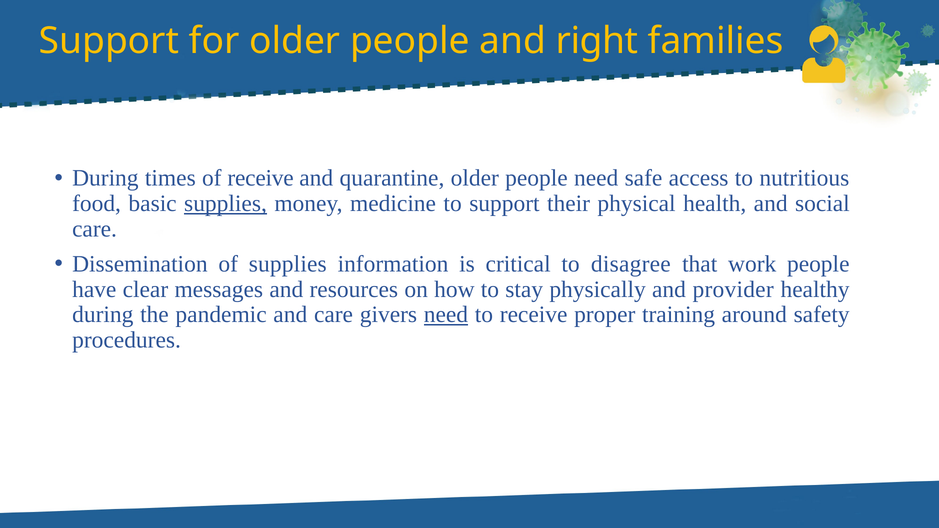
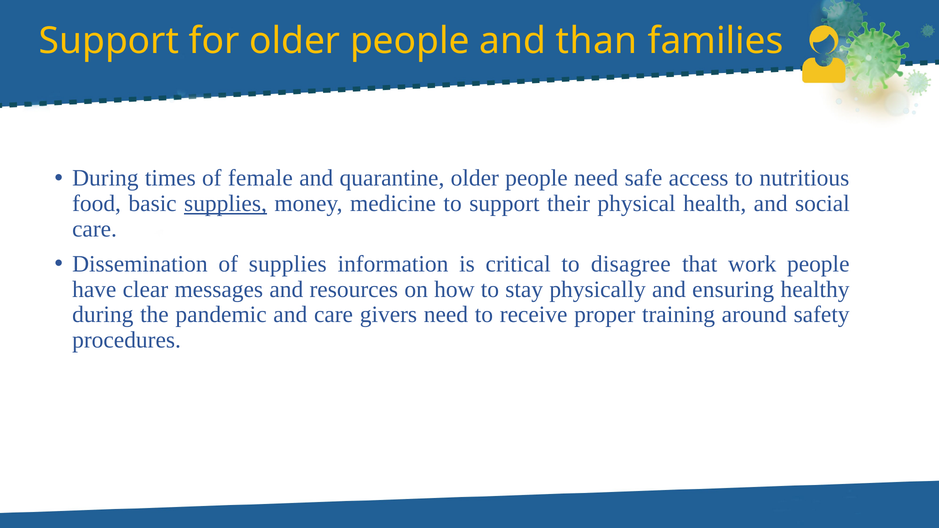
right: right -> than (597, 41)
of receive: receive -> female (260, 178)
provider: provider -> ensuring (733, 289)
need underline: present -> none (446, 315)
